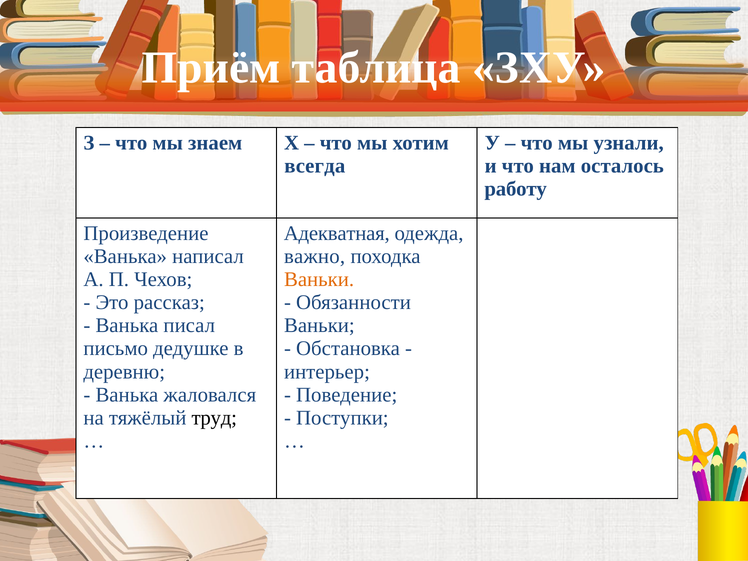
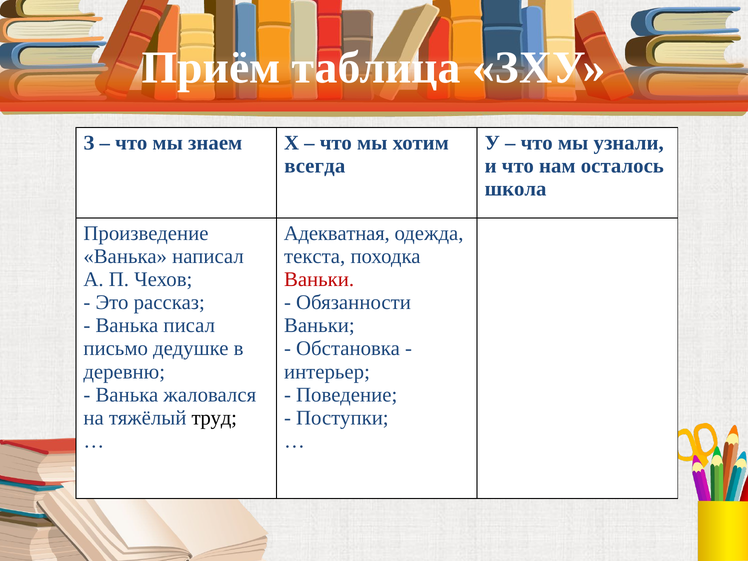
работу: работу -> школа (516, 189)
важно: важно -> текста (315, 256)
Ваньки colour: orange -> red (319, 279)
